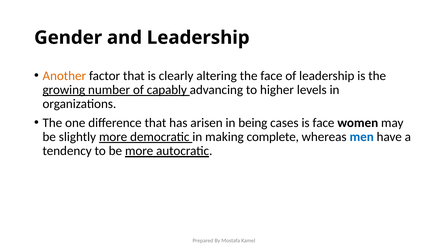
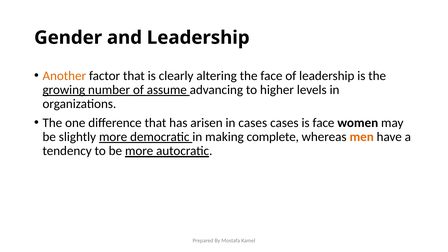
capably: capably -> assume (167, 90)
in being: being -> cases (253, 123)
men colour: blue -> orange (362, 137)
